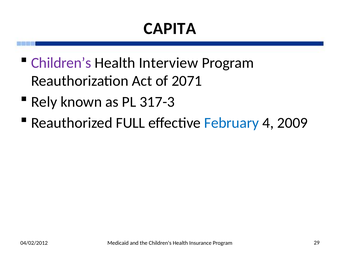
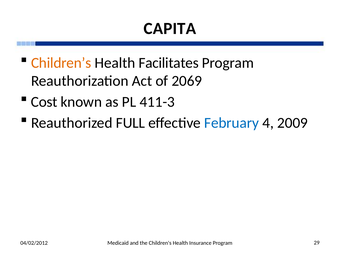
Children’s colour: purple -> orange (61, 63)
Interview: Interview -> Facilitates (169, 63)
2071: 2071 -> 2069 (187, 81)
Rely: Rely -> Cost (44, 102)
317-3: 317-3 -> 411-3 (157, 102)
